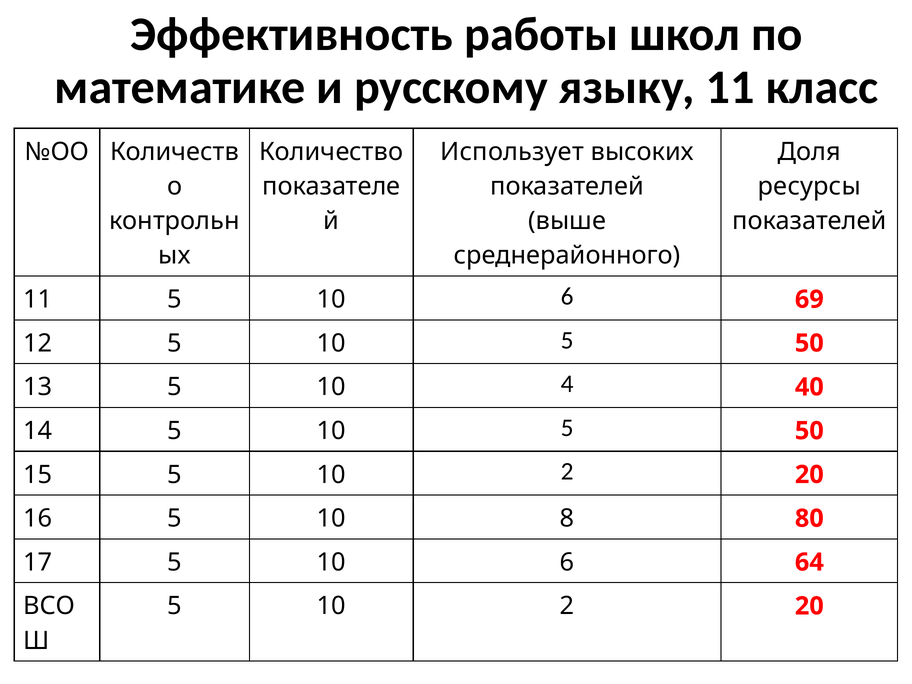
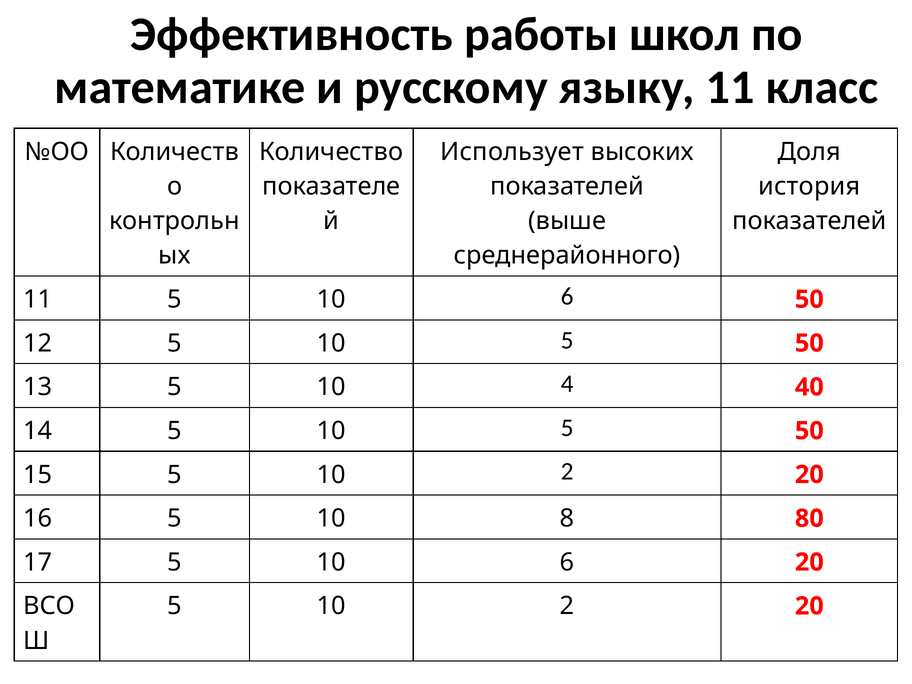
ресурсы: ресурсы -> история (809, 186)
6 69: 69 -> 50 (809, 299)
6 64: 64 -> 20 (809, 562)
